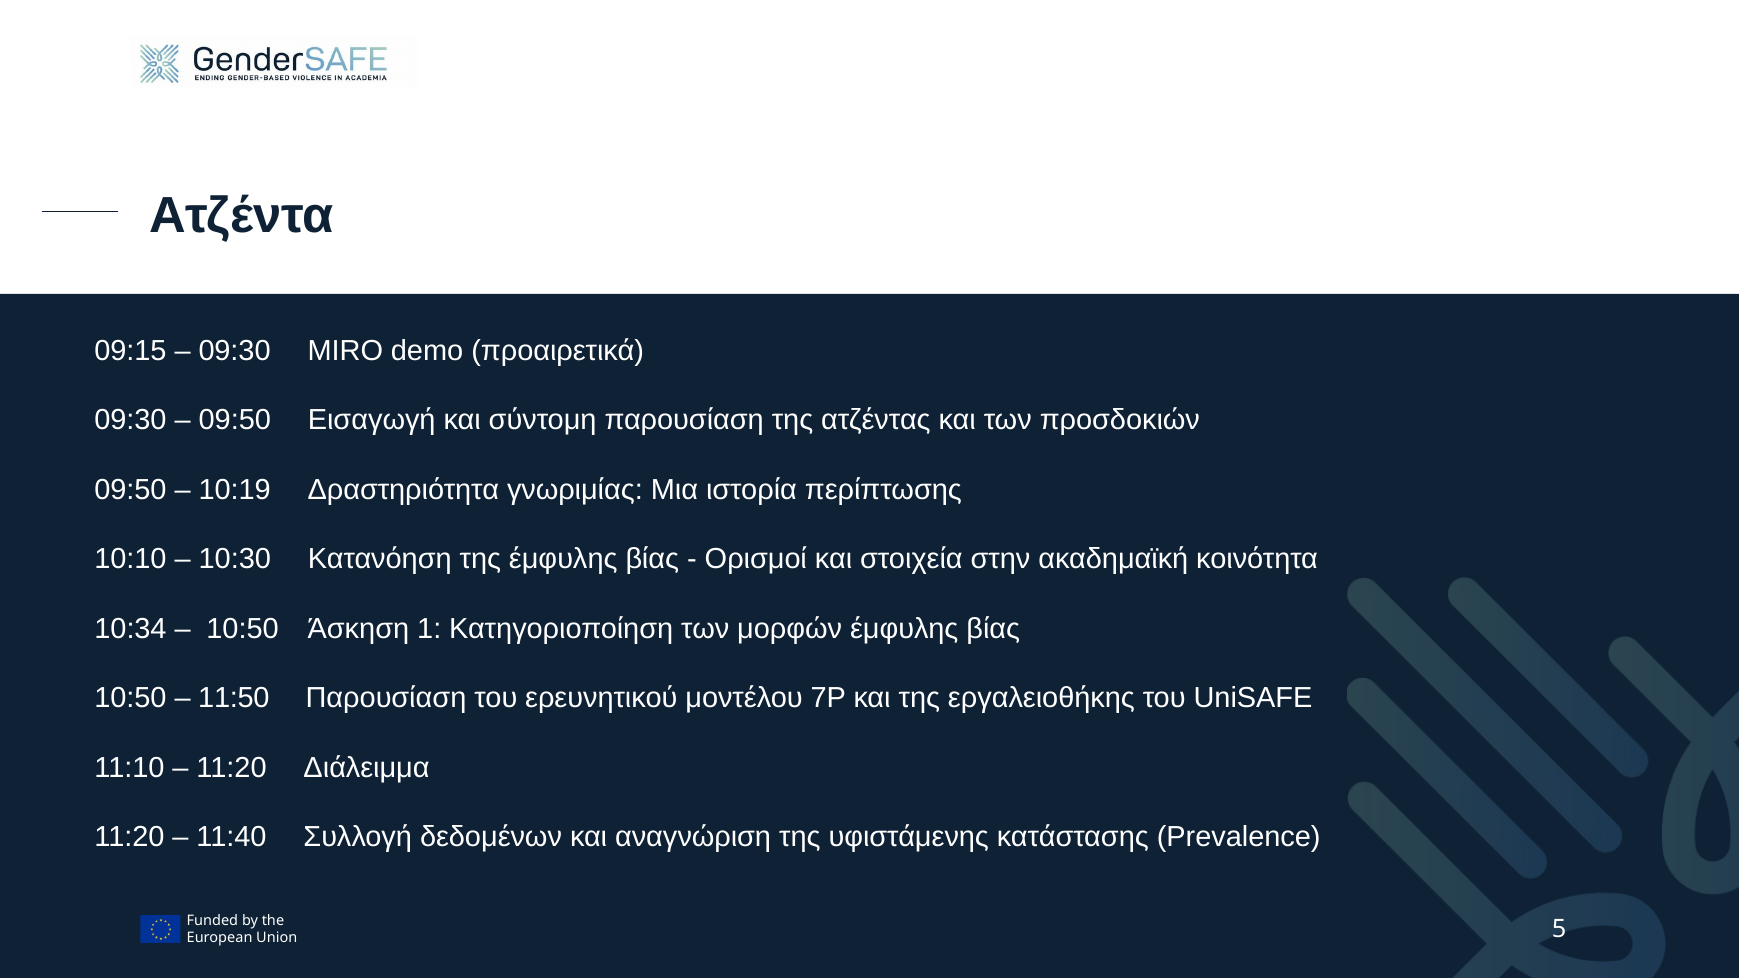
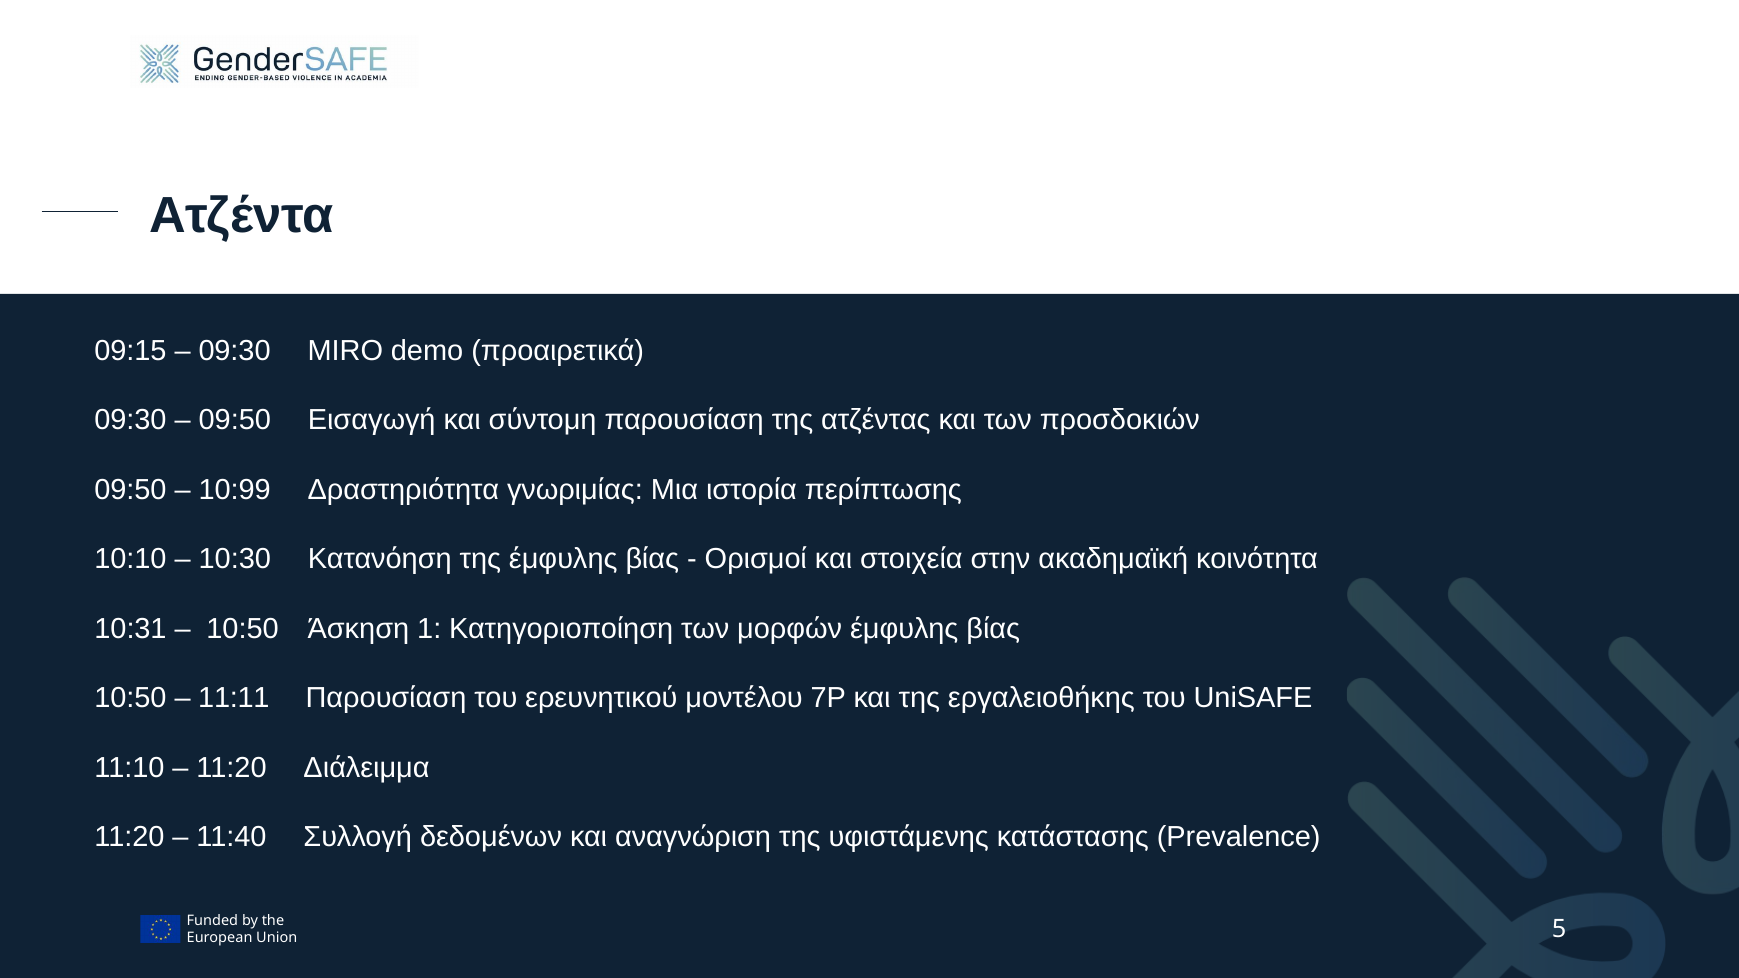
10:19: 10:19 -> 10:99 (235, 490)
10:34: 10:34 -> 10:31 (131, 629)
11:50: 11:50 -> 11:11 (234, 698)
